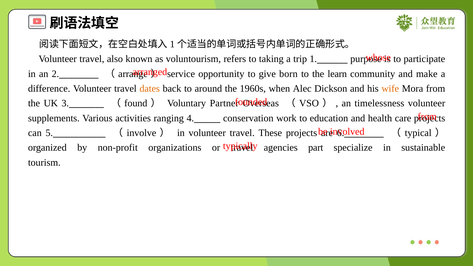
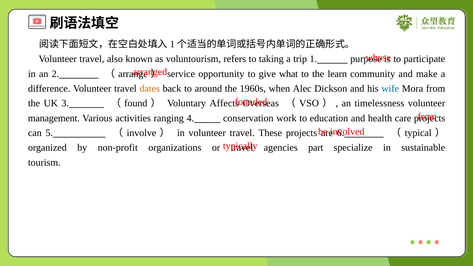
born: born -> what (289, 74)
wife colour: orange -> blue (390, 89)
Partner: Partner -> Affects (224, 103)
supplements: supplements -> management (54, 118)
